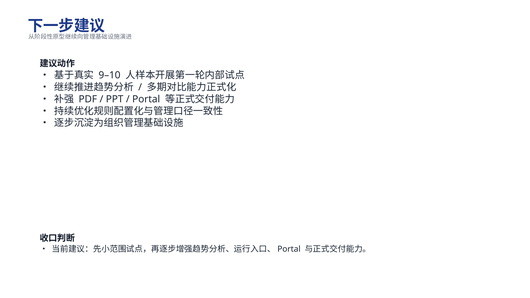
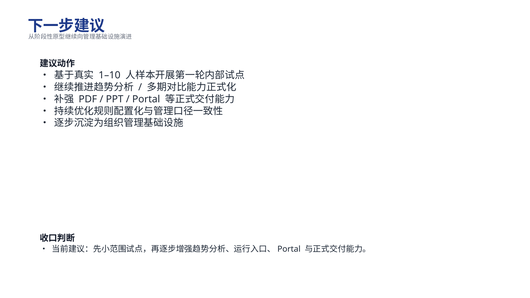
9–10: 9–10 -> 1–10 (109, 75)
